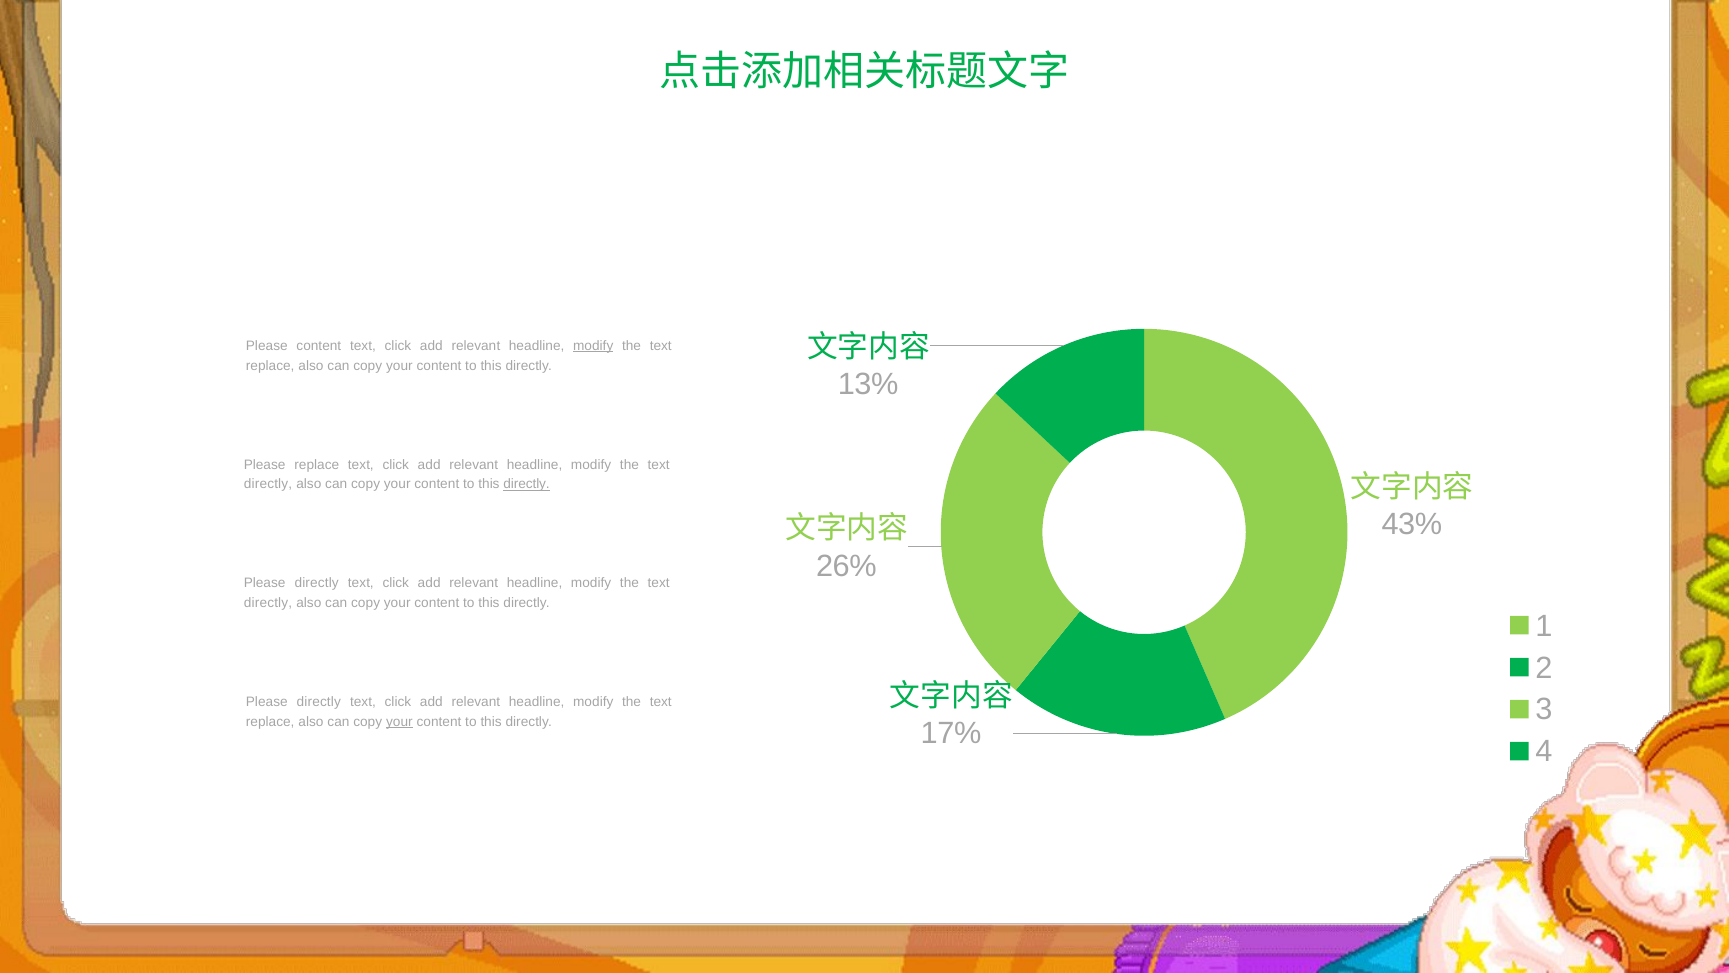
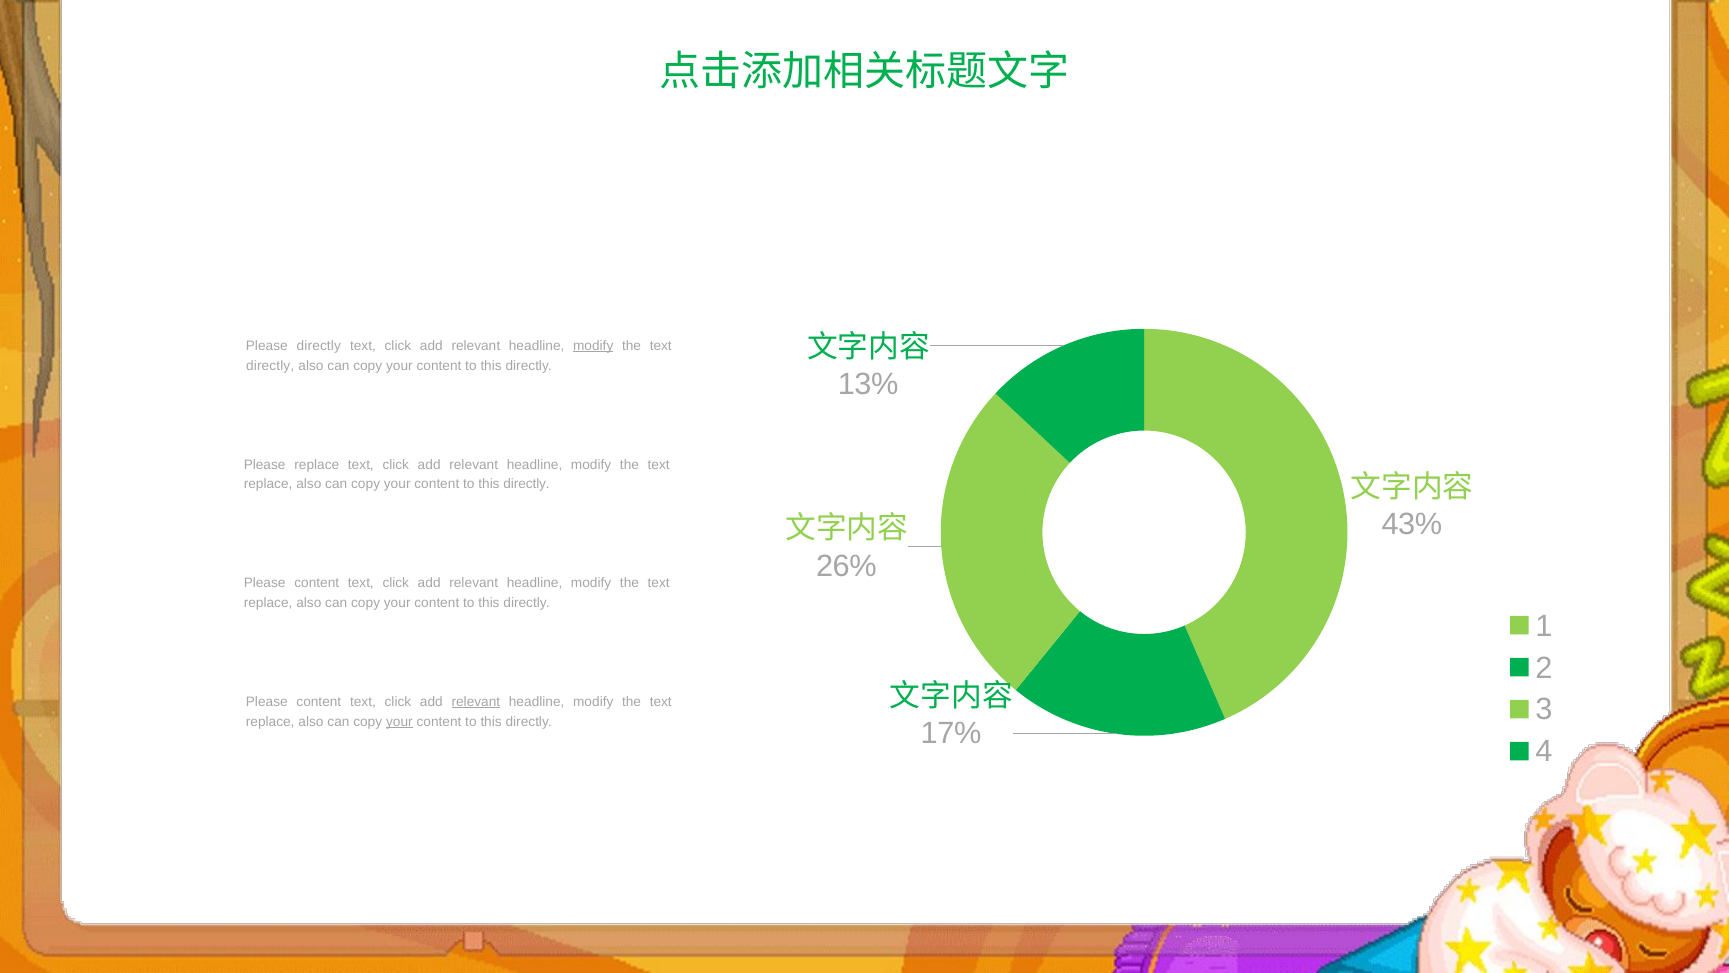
Please content: content -> directly (319, 346)
replace: replace -> directly (270, 365)
directly: directly -> replace (268, 484)
directly underline: present -> none (527, 484)
directly: directly -> content (317, 583)
directly: directly -> replace (268, 603)
directly: directly -> content (319, 702)
relevant underline: none -> present (476, 702)
